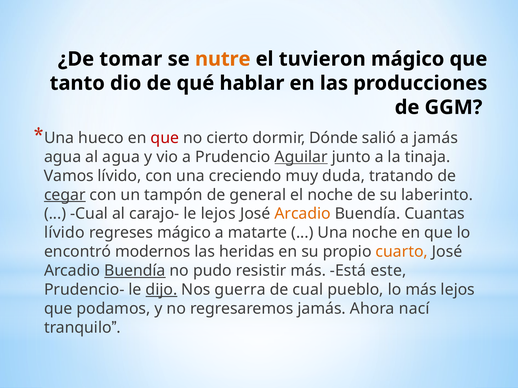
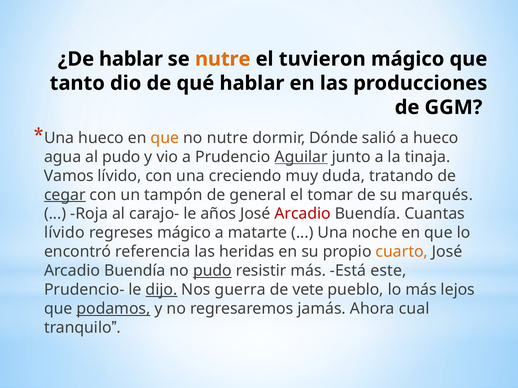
¿De tomar: tomar -> hablar (131, 59)
que colour: red -> orange (165, 138)
no cierto: cierto -> nutre (227, 138)
a jamás: jamás -> hueco (436, 138)
al agua: agua -> pudo (121, 157)
el noche: noche -> tomar (330, 195)
laberinto: laberinto -> marqués (437, 195)
Cual: Cual -> Roja (89, 214)
le lejos: lejos -> años (218, 214)
Arcadio colour: orange -> red (303, 214)
modernos: modernos -> referencia (153, 252)
Buendía underline: present -> none (135, 271)
pudo underline: none -> present (212, 271)
de cual: cual -> vete (308, 290)
podamos underline: none -> present (113, 309)
nací: nací -> cual (414, 309)
